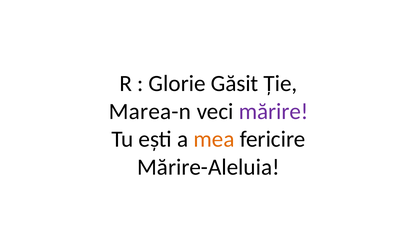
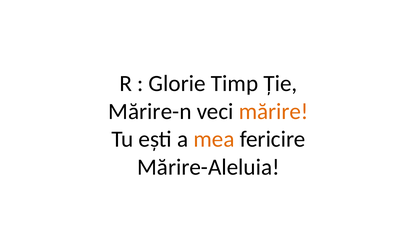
Găsit: Găsit -> Timp (235, 83)
Marea-n: Marea-n -> Mărire-n (150, 111)
mărire colour: purple -> orange (274, 111)
